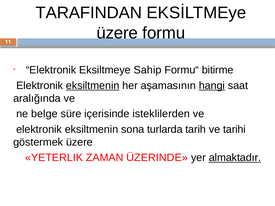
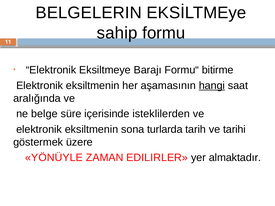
TARAFINDAN: TARAFINDAN -> BELGELERIN (89, 13)
üzere: üzere -> sahip (117, 33)
Sahip: Sahip -> Barajı (148, 70)
eksiltmenin underline: present -> none (93, 86)
YETERLIK: YETERLIK -> YÖNÜYLE (54, 158)
ÜZERINDE: ÜZERINDE -> EDILIRLER (157, 158)
almaktadır underline: present -> none (235, 158)
